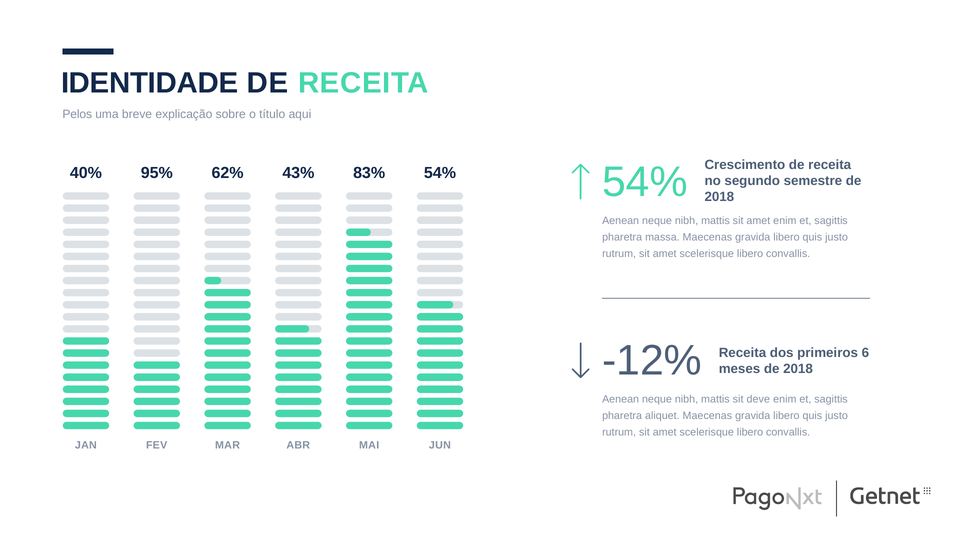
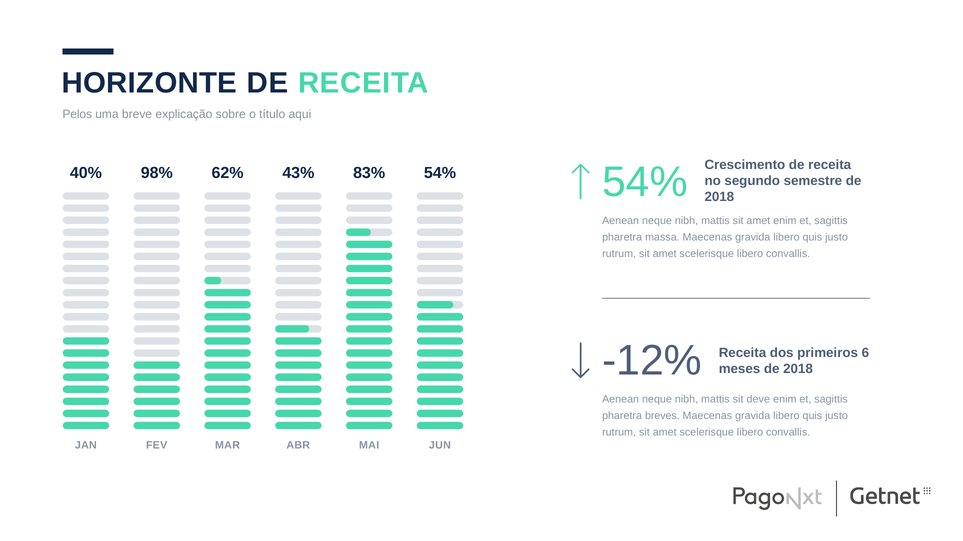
IDENTIDADE: IDENTIDADE -> HORIZONTE (149, 83)
95%: 95% -> 98% (157, 173)
aliquet: aliquet -> breves (662, 416)
